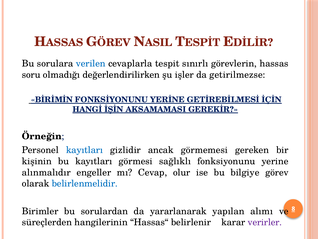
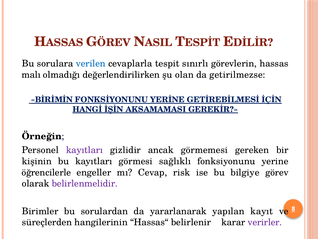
soru: soru -> malı (31, 75)
işler: işler -> olan (184, 75)
kayıtları colour: blue -> purple (84, 150)
alınmalıdır: alınmalıdır -> öğrencilerle (46, 172)
olur: olur -> risk (182, 172)
belirlenmelidir colour: blue -> purple (85, 183)
alımı: alımı -> kayıt (262, 211)
